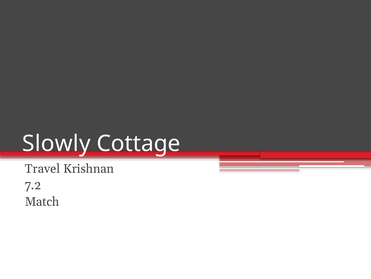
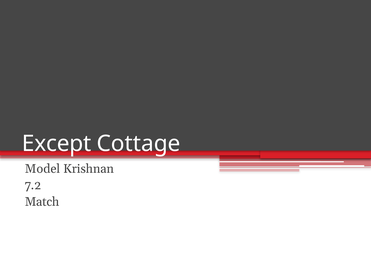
Slowly: Slowly -> Except (57, 143)
Travel: Travel -> Model (43, 168)
